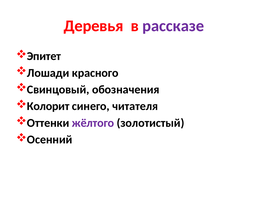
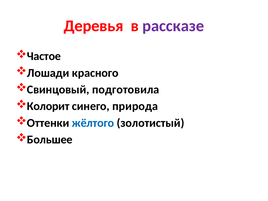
Эпитет: Эпитет -> Частое (44, 56)
обозначения: обозначения -> подготовила (126, 90)
читателя: читателя -> природа (135, 106)
жёлтого colour: purple -> blue (93, 123)
Осенний: Осенний -> Большее (50, 140)
